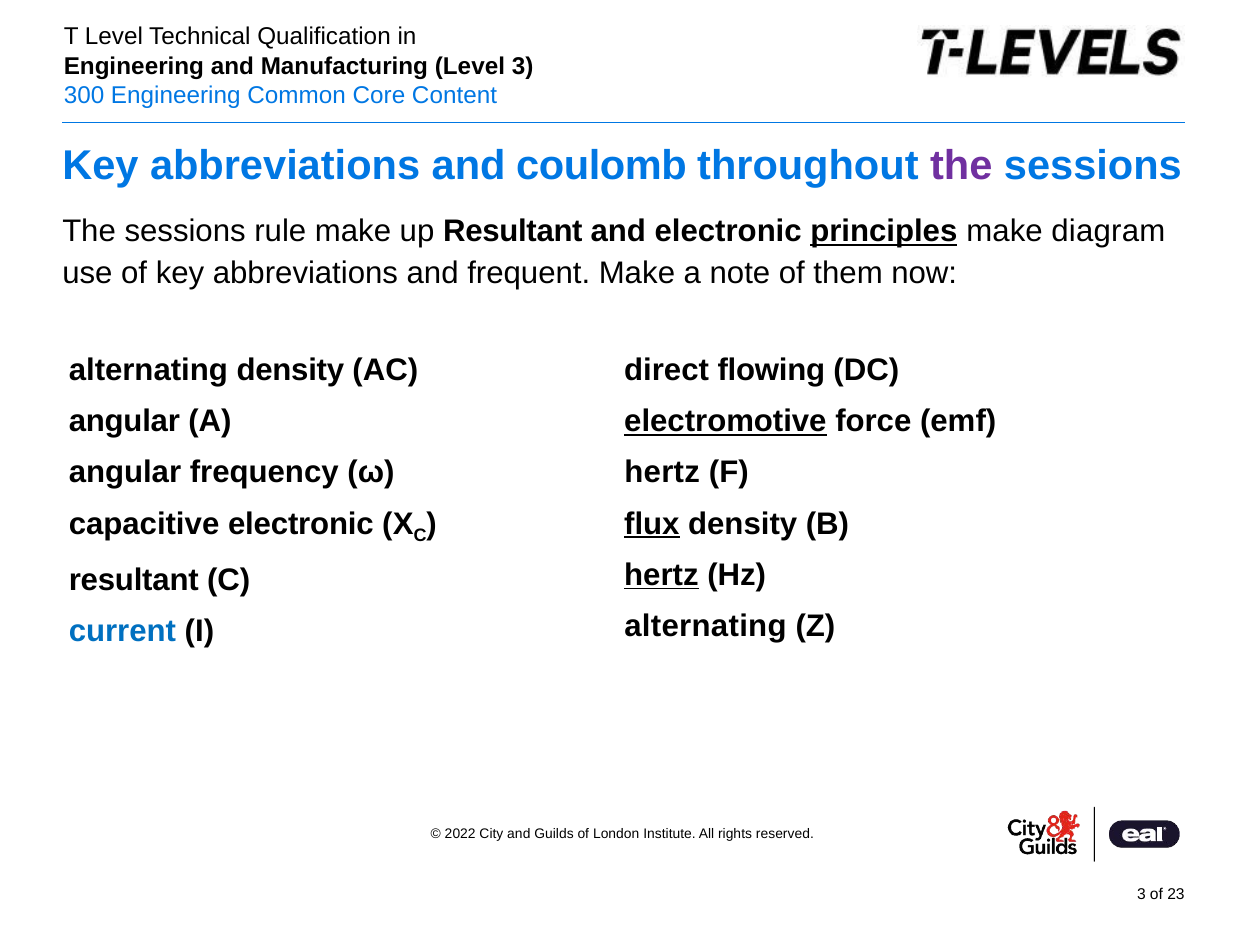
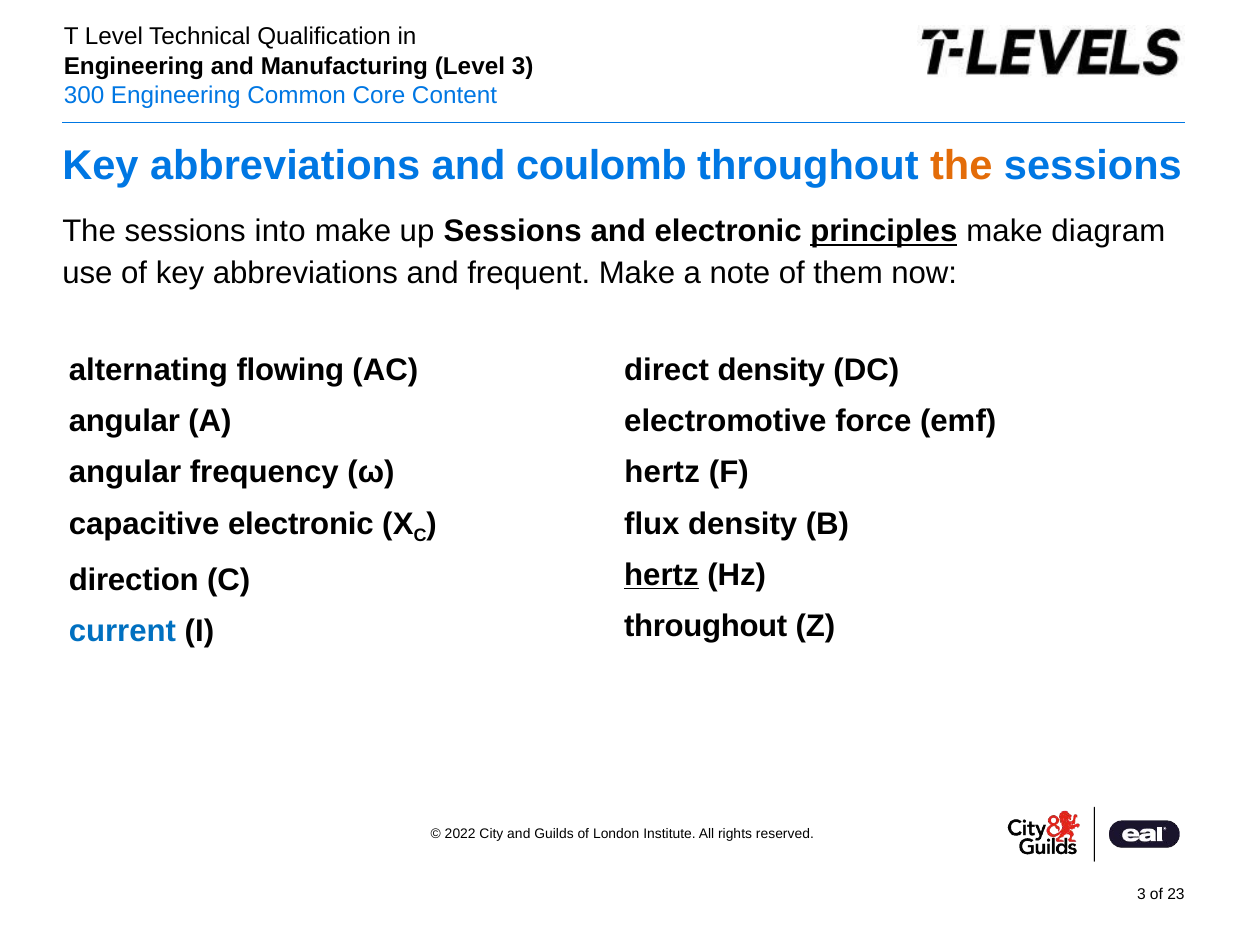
the colour: purple -> orange (961, 165)
rule: rule -> into (280, 231)
up Resultant: Resultant -> Sessions (513, 231)
alternating density: density -> flowing (290, 370)
direct flowing: flowing -> density (771, 370)
electromotive underline: present -> none (725, 421)
flux underline: present -> none (652, 524)
resultant: resultant -> direction (134, 580)
alternating: alternating -> throughout (706, 626)
